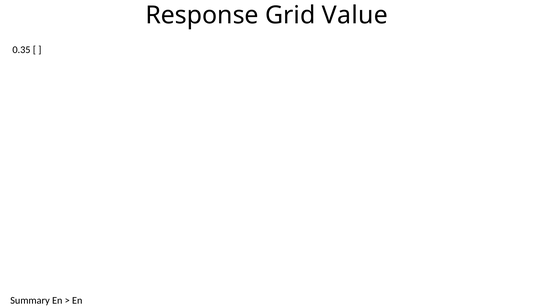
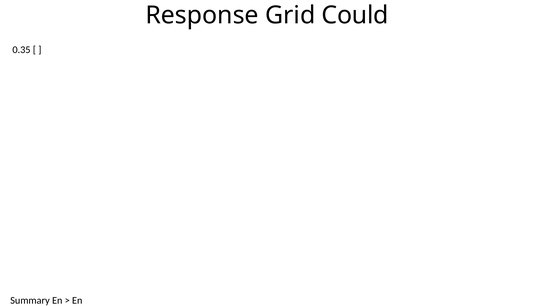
Value: Value -> Could (355, 15)
